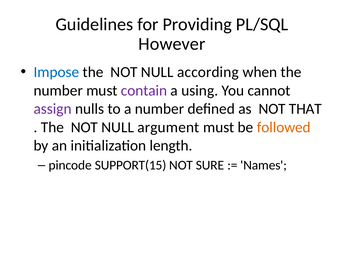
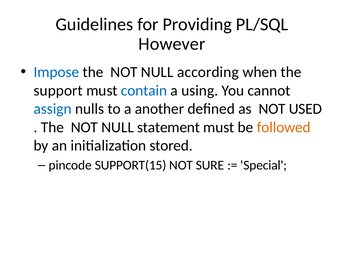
number: number -> support (58, 91)
contain colour: purple -> blue (144, 91)
assign colour: purple -> blue (53, 109)
a number: number -> another (159, 109)
THAT: THAT -> USED (305, 109)
argument: argument -> statement (169, 127)
length: length -> stored (171, 146)
Names: Names -> Special (264, 165)
